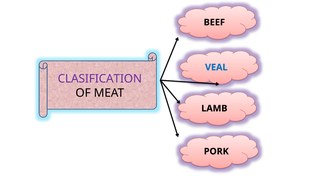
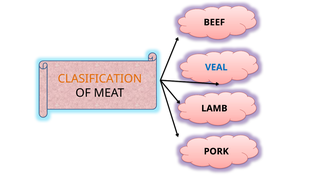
CLASIFICATION colour: purple -> orange (100, 79)
